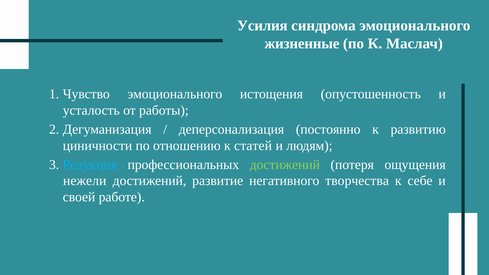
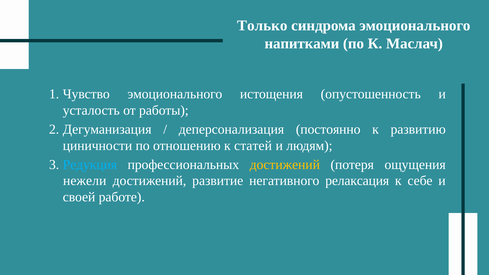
Усилия: Усилия -> Только (262, 26)
жизненные: жизненные -> напитками (302, 44)
достижений colour: light green -> yellow (285, 165)
творчества: творчества -> релаксация (357, 181)
